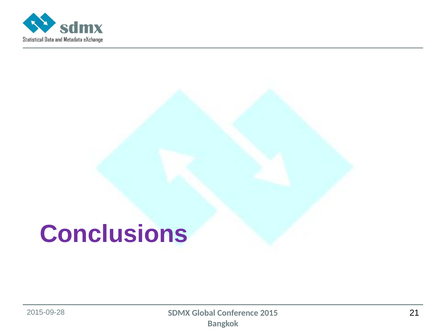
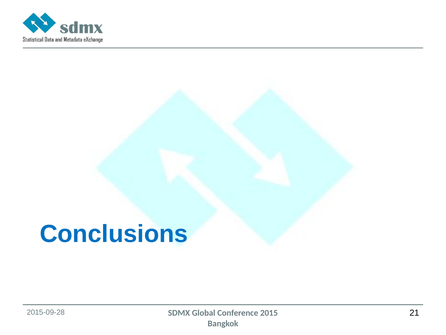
Conclusions colour: purple -> blue (114, 234)
